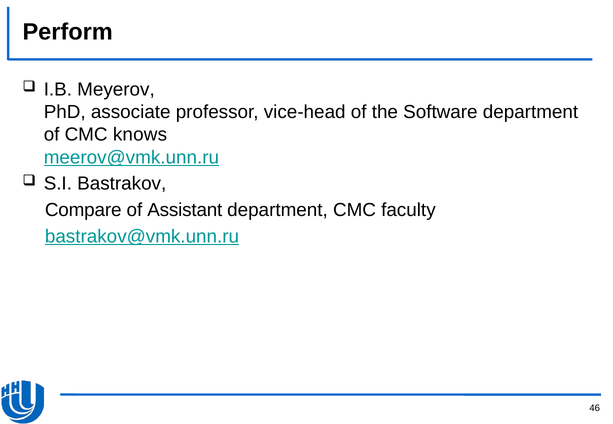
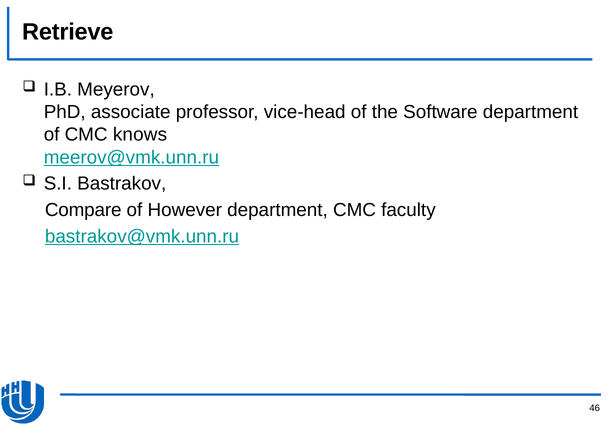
Perform: Perform -> Retrieve (68, 32)
Assistant: Assistant -> However (185, 210)
